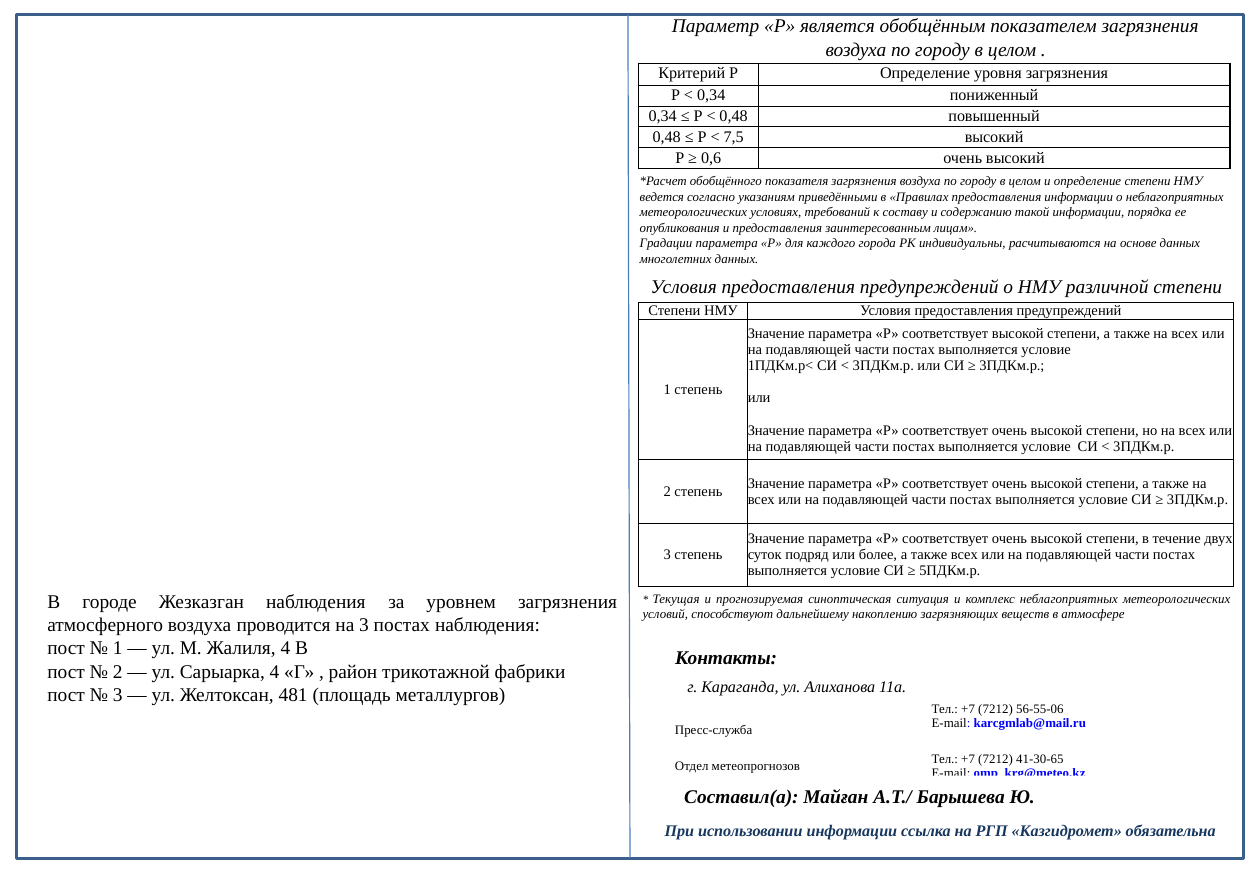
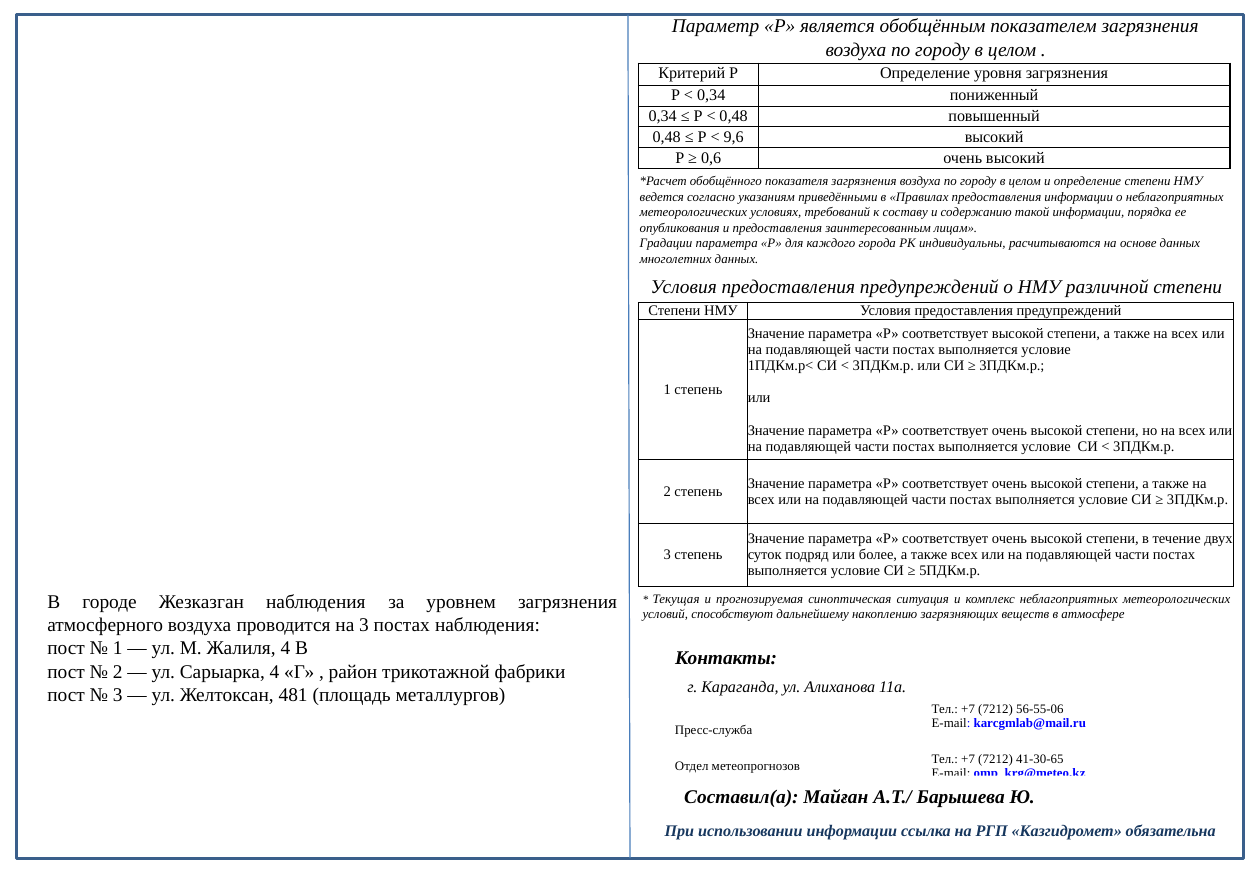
7,5: 7,5 -> 9,6 (734, 137)
